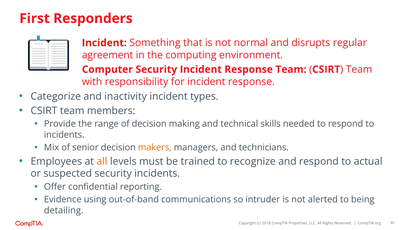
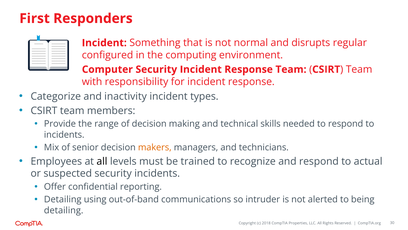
agreement: agreement -> configured (108, 55)
all colour: orange -> black (102, 161)
Evidence: Evidence -> Detailing (63, 199)
